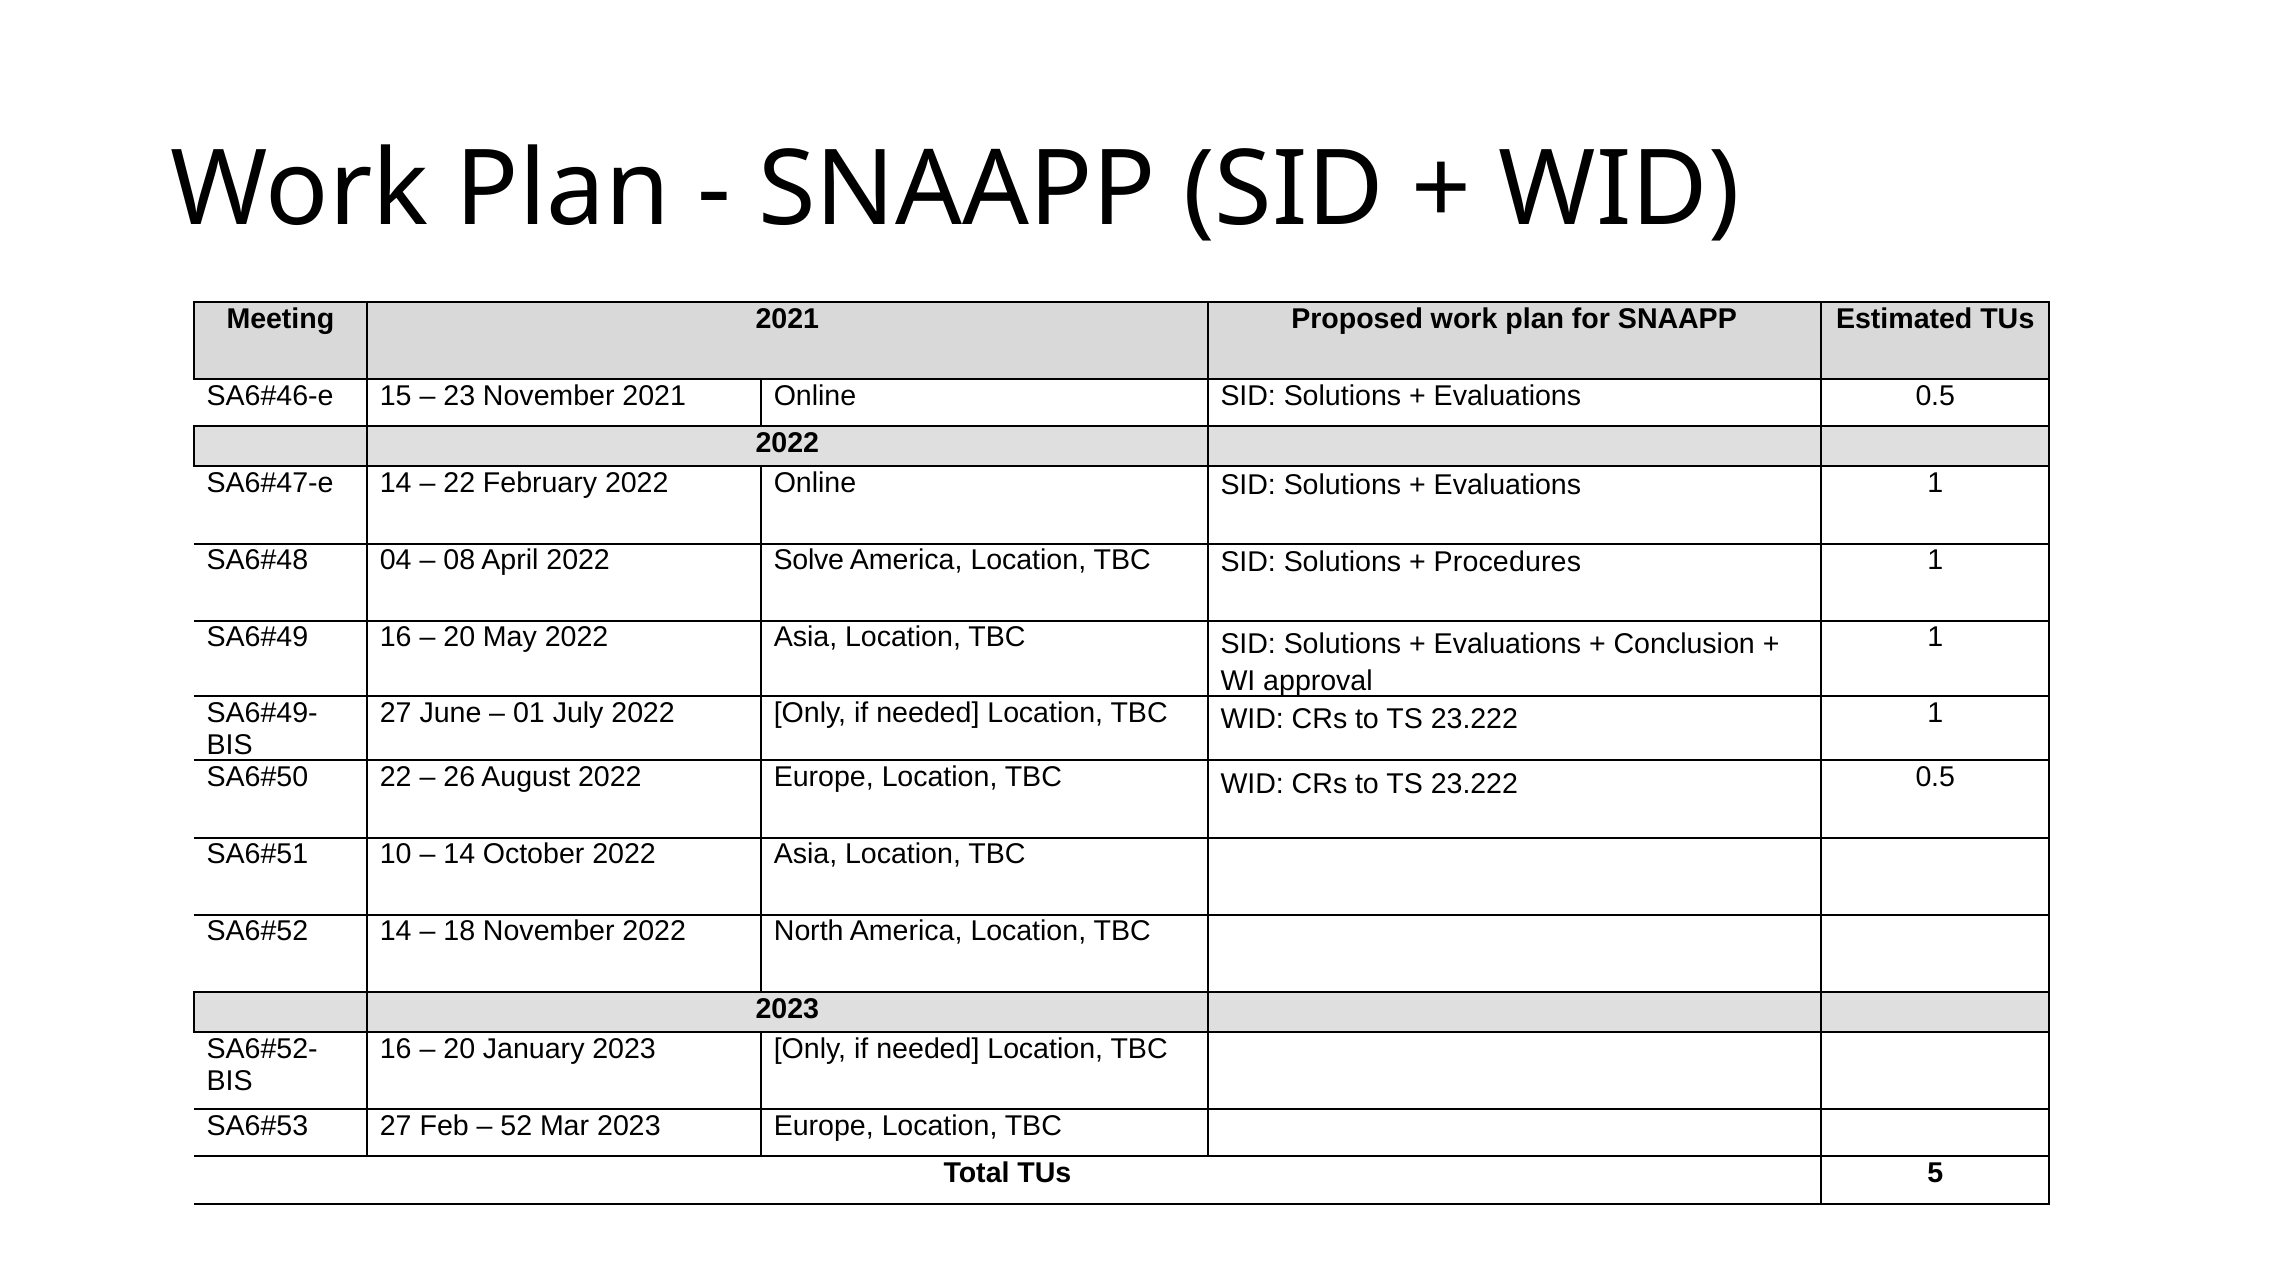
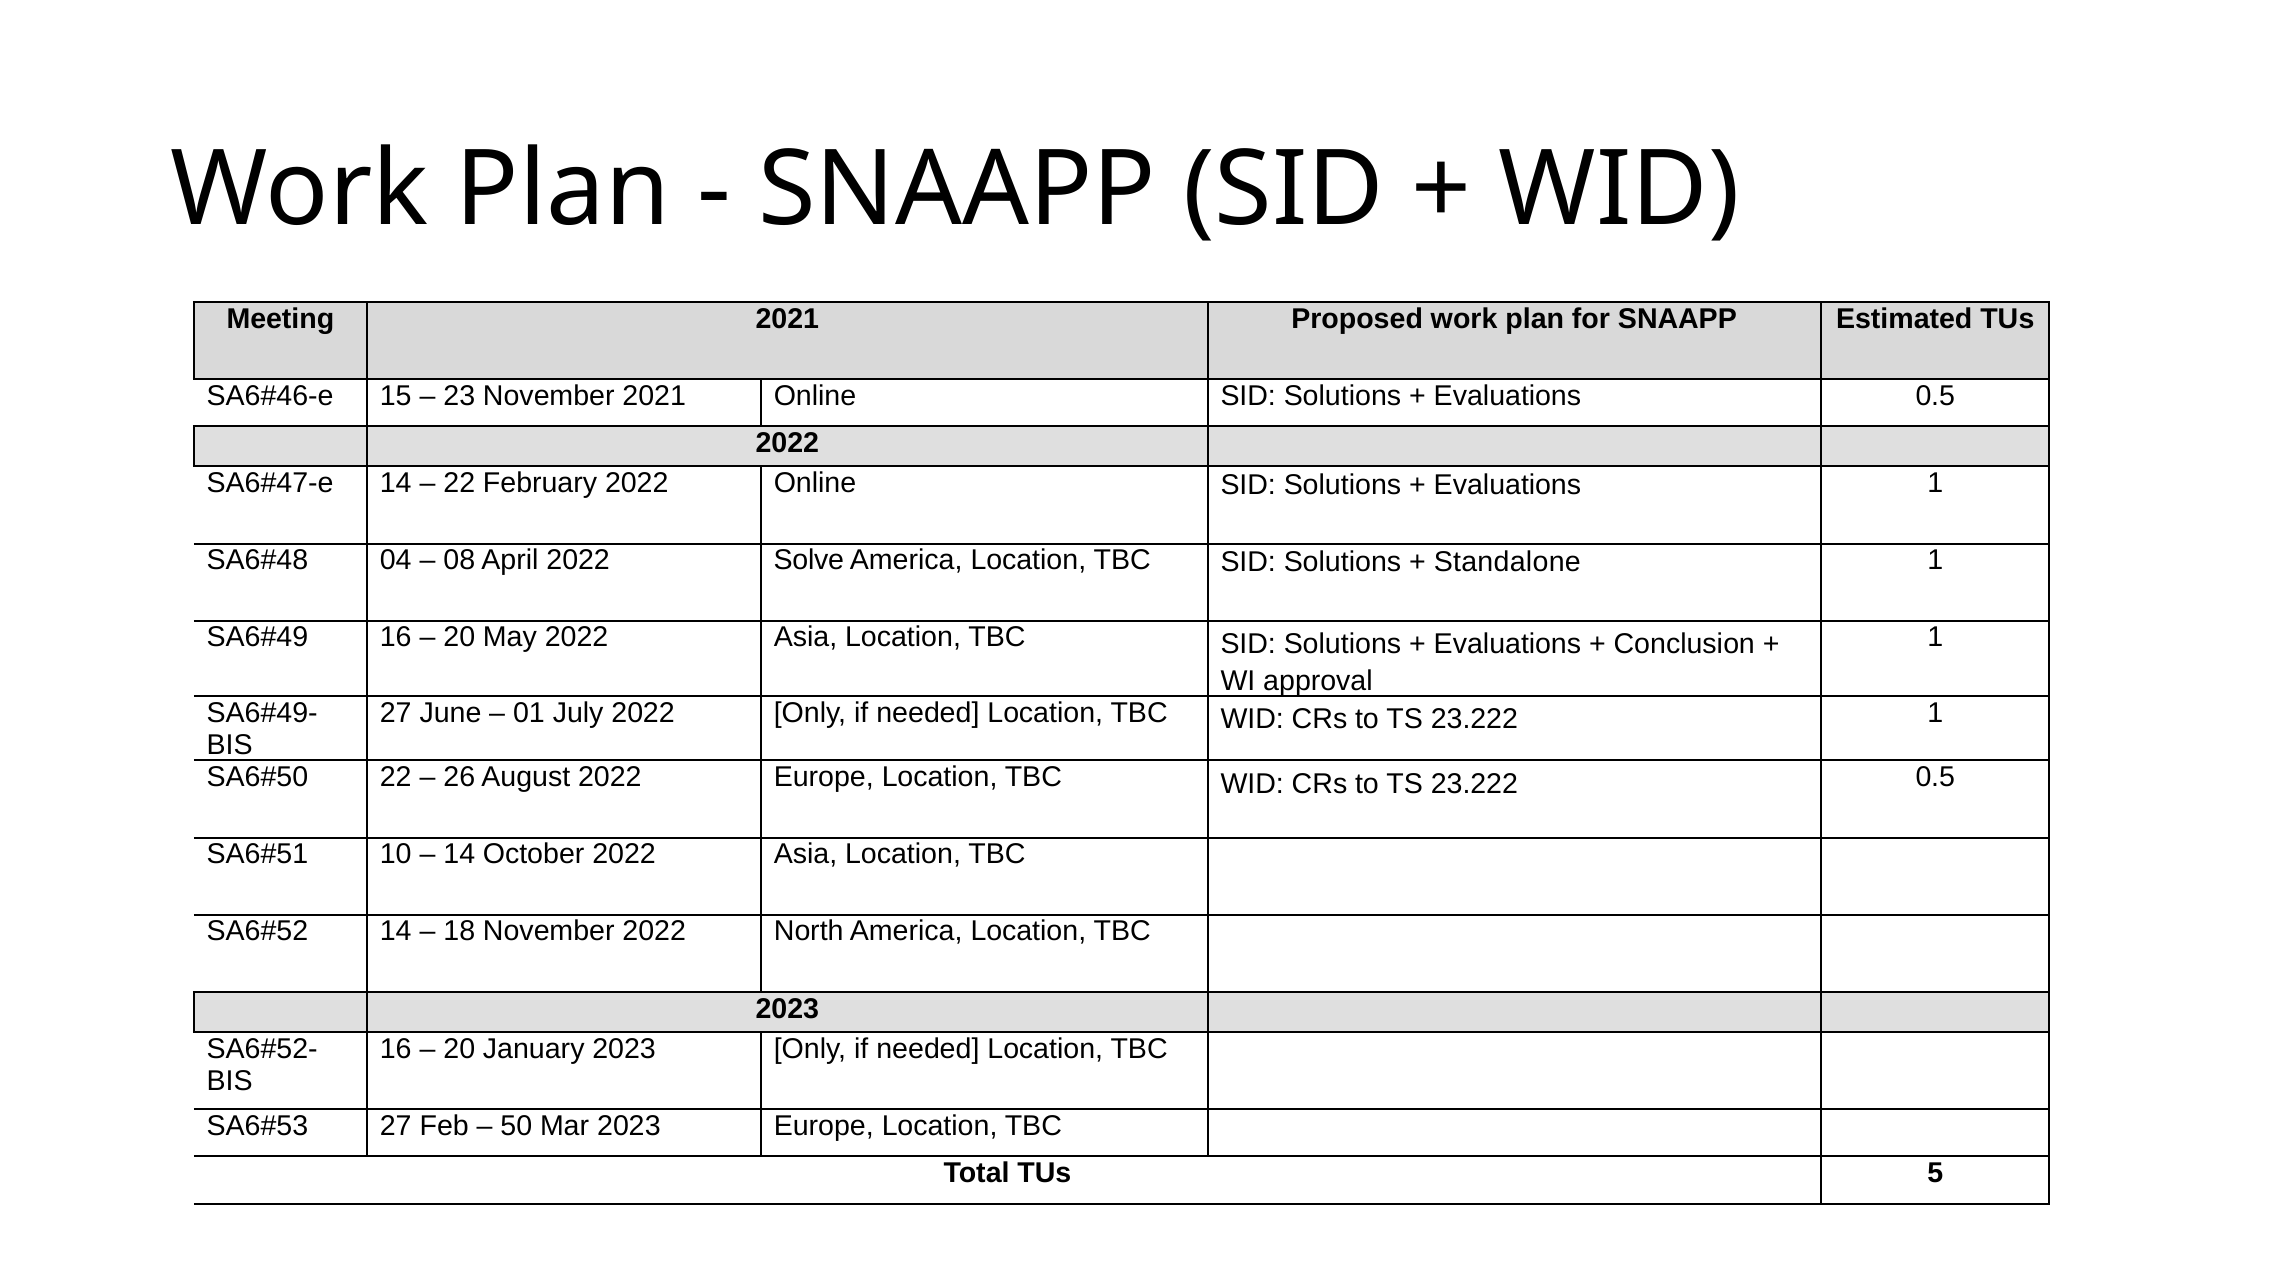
Procedures: Procedures -> Standalone (1507, 562)
52: 52 -> 50 (516, 1125)
